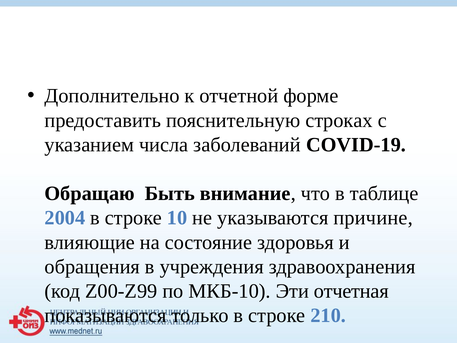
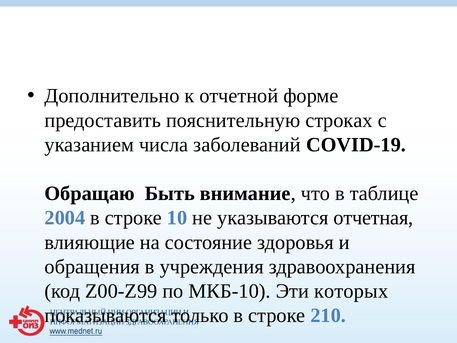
причине: причине -> отчетная (373, 218)
отчетная: отчетная -> которых (351, 291)
